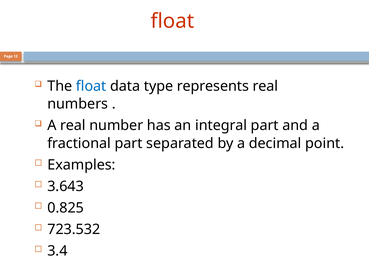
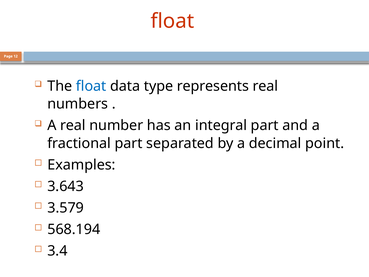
0.825: 0.825 -> 3.579 (66, 208)
723.532: 723.532 -> 568.194 (74, 229)
